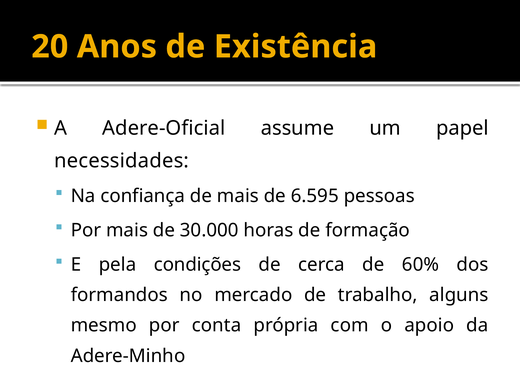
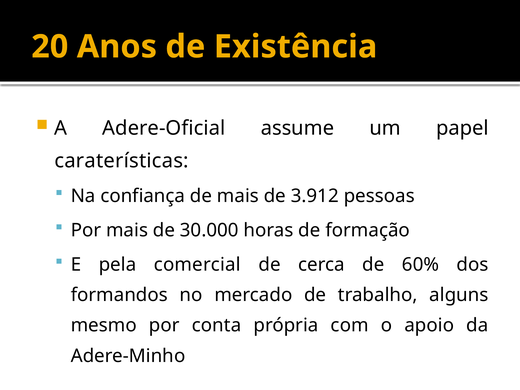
necessidades: necessidades -> caraterísticas (122, 161)
6.595: 6.595 -> 3.912 (315, 196)
condições: condições -> comercial (197, 265)
